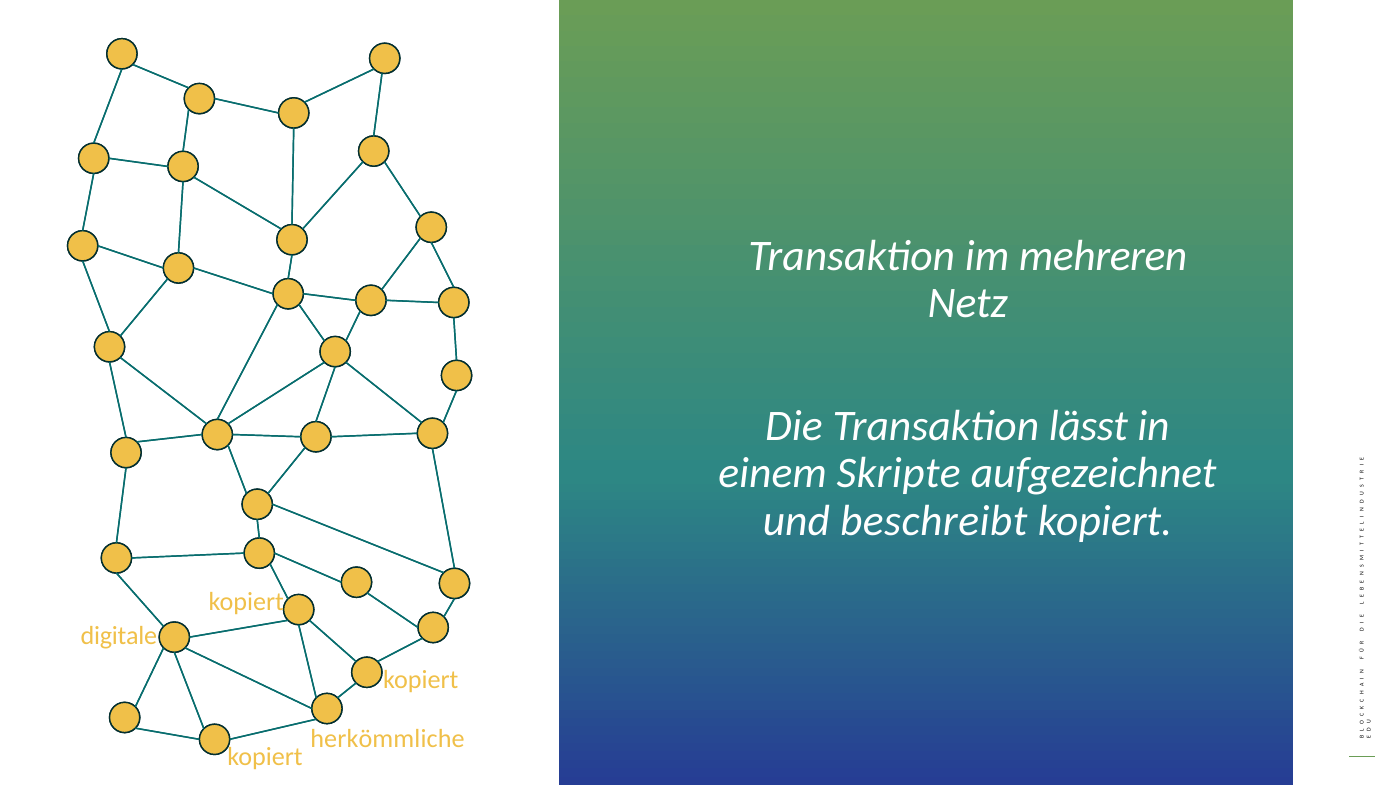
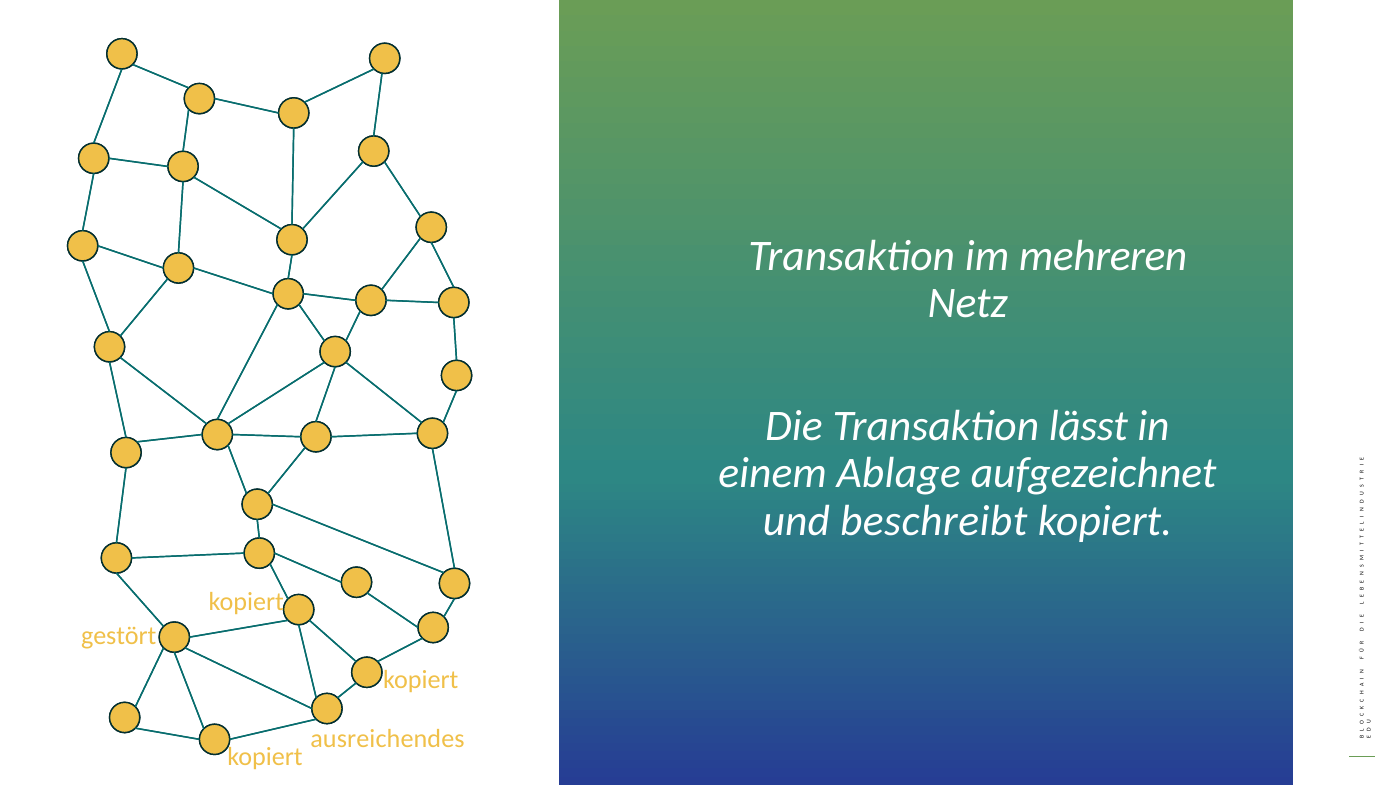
Skripte: Skripte -> Ablage (899, 473)
digitale: digitale -> gestört (119, 635)
herkömmliche: herkömmliche -> ausreichendes (387, 738)
